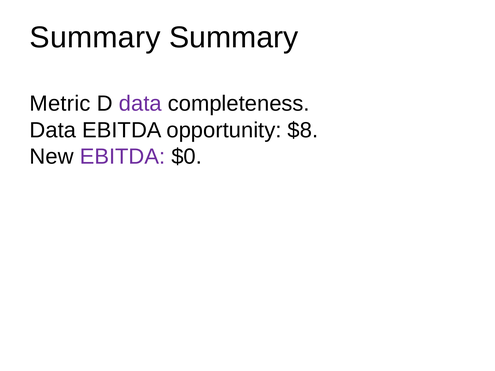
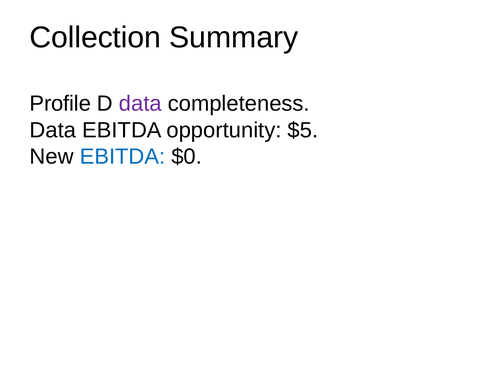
Summary: Summary -> Collection (95, 38)
Metric: Metric -> Profile (60, 104)
$8: $8 -> $5 (303, 130)
EBITDA colour: purple -> blue (122, 157)
